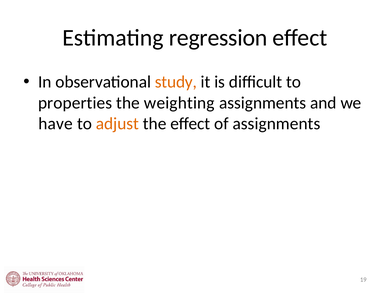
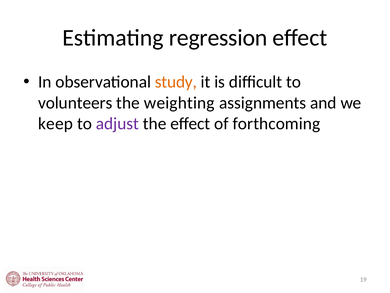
properties: properties -> volunteers (75, 103)
have: have -> keep (56, 123)
adjust colour: orange -> purple (117, 123)
of assignments: assignments -> forthcoming (276, 123)
